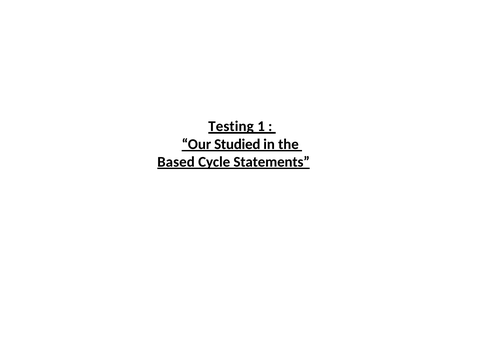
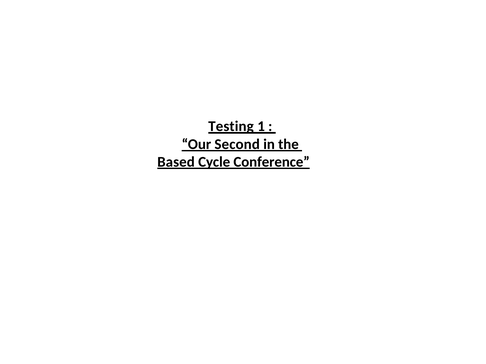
Studied: Studied -> Second (237, 144)
Statements: Statements -> Conference (272, 162)
